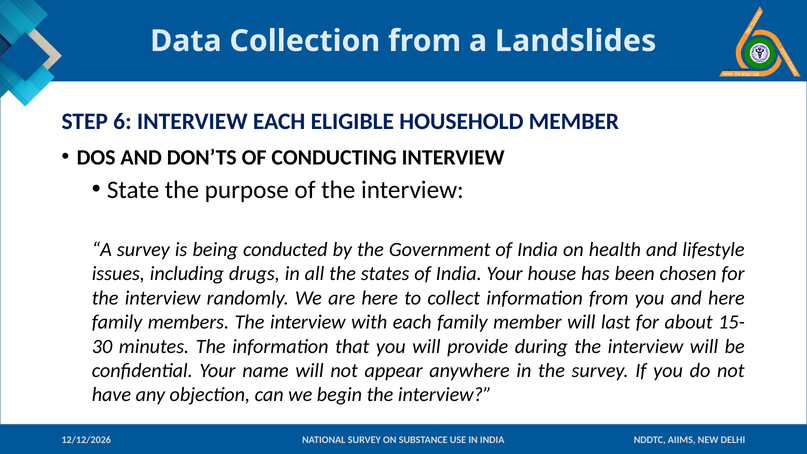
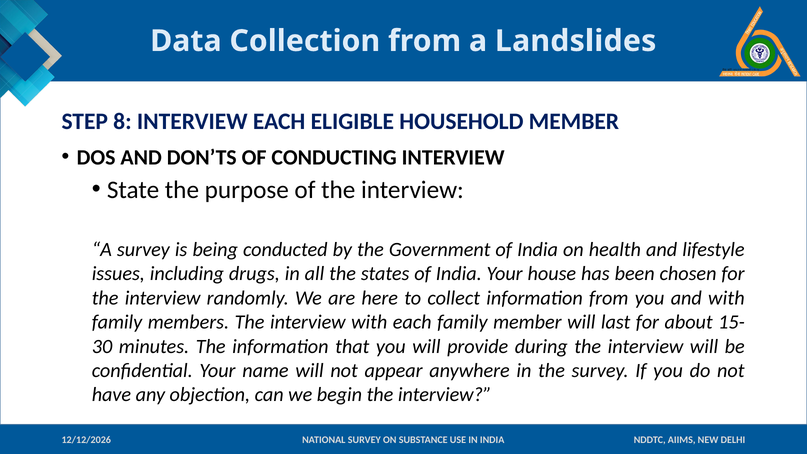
6: 6 -> 8 (122, 121)
and here: here -> with (726, 298)
